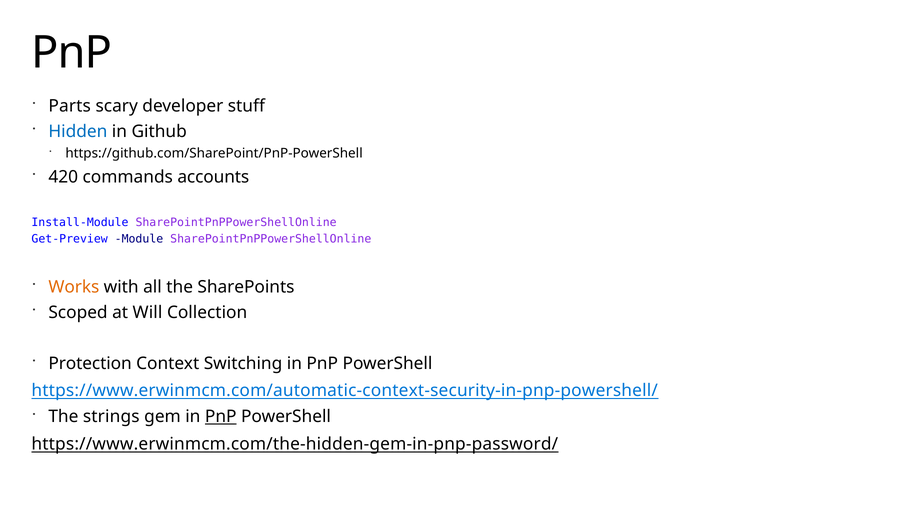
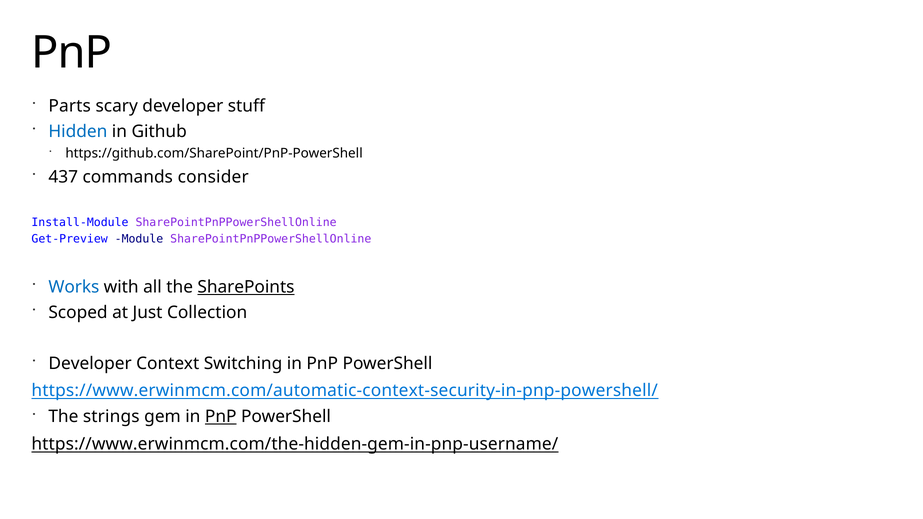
420: 420 -> 437 (63, 177)
accounts: accounts -> consider (213, 177)
Works colour: orange -> blue (74, 287)
SharePoints underline: none -> present (246, 287)
Will: Will -> Just (148, 313)
Protection: Protection -> Developer (90, 363)
https://www.erwinmcm.com/the-hidden-gem-in-pnp-password/: https://www.erwinmcm.com/the-hidden-gem-in-pnp-password/ -> https://www.erwinmcm.com/the-hidden-gem-in-pnp-username/ (295, 444)
